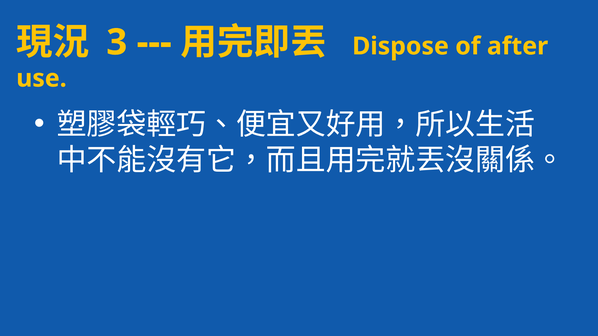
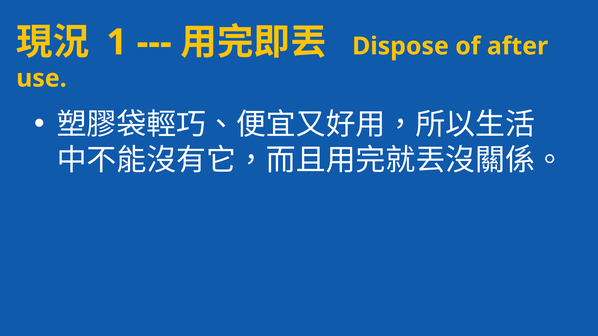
3: 3 -> 1 (117, 42)
